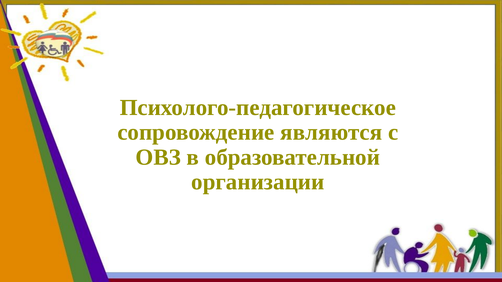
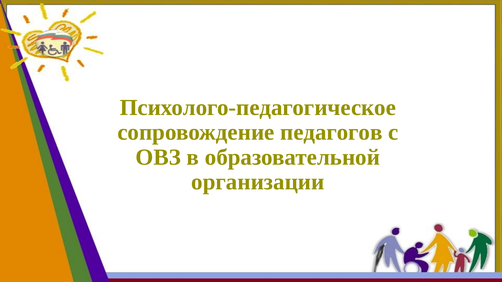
являются: являются -> педагогов (331, 133)
